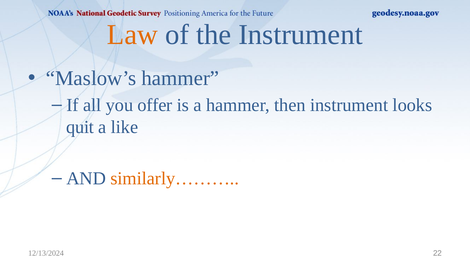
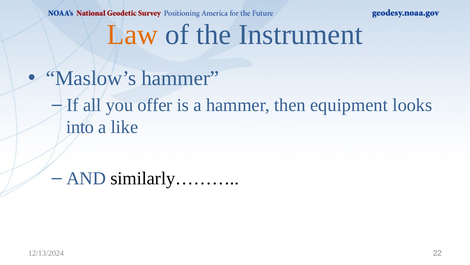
then instrument: instrument -> equipment (349, 105)
quit: quit -> into (80, 127)
similarly……… colour: orange -> black (175, 178)
